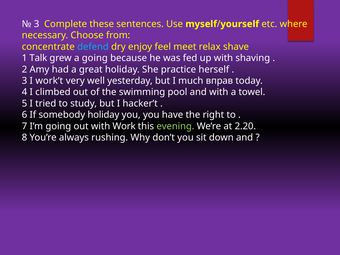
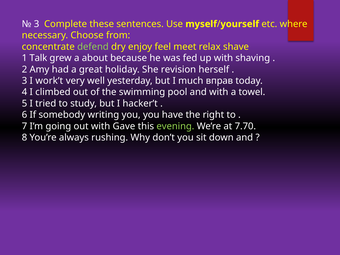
defend colour: light blue -> light green (93, 47)
a going: going -> about (95, 58)
practice: practice -> revision (178, 69)
somebody holiday: holiday -> writing (103, 115)
Work: Work -> Gave (124, 126)
2.20: 2.20 -> 7.70 (245, 126)
